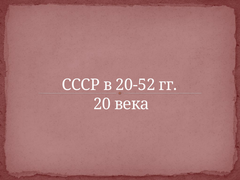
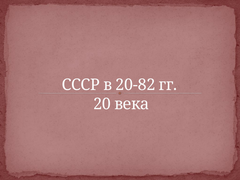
20-52: 20-52 -> 20-82 (135, 85)
